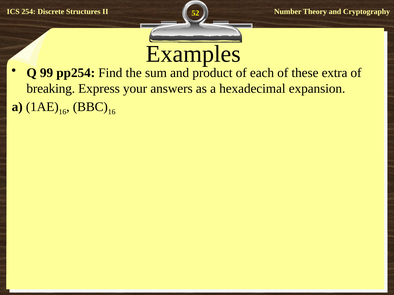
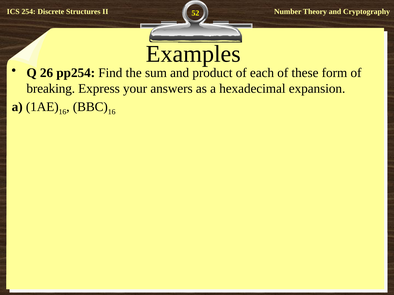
99: 99 -> 26 (47, 73)
extra: extra -> form (334, 73)
